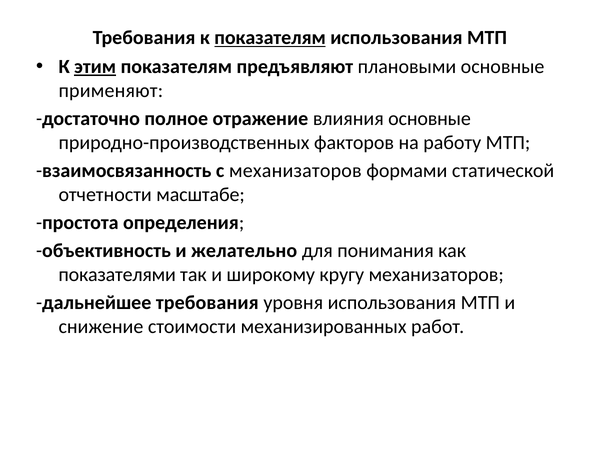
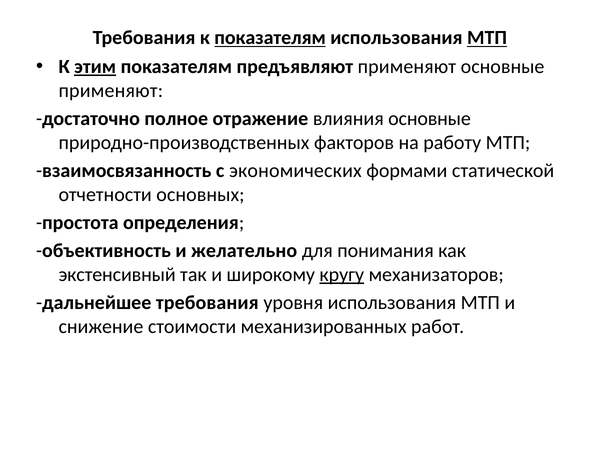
МТП underline: none -> present (487, 38)
предъявляют плановыми: плановыми -> применяют (407, 67)
с механизаторов: механизаторов -> экономических (295, 171)
масштабе: масштабе -> основных (200, 195)
показателями: показателями -> экстенсивный (117, 275)
кругу underline: none -> present (342, 275)
